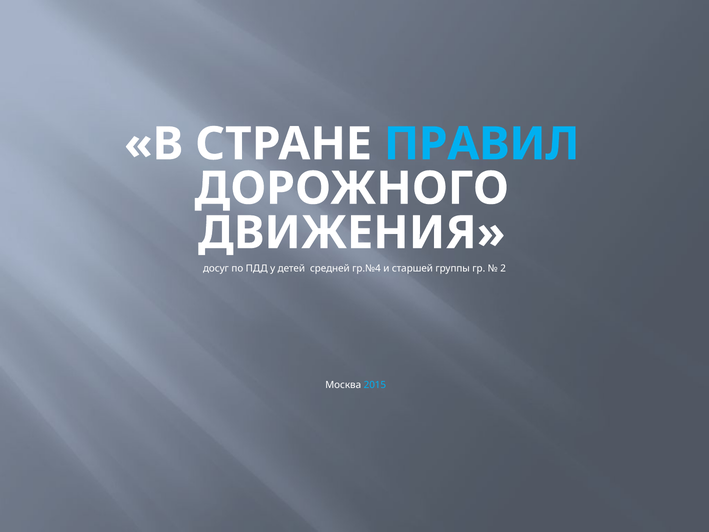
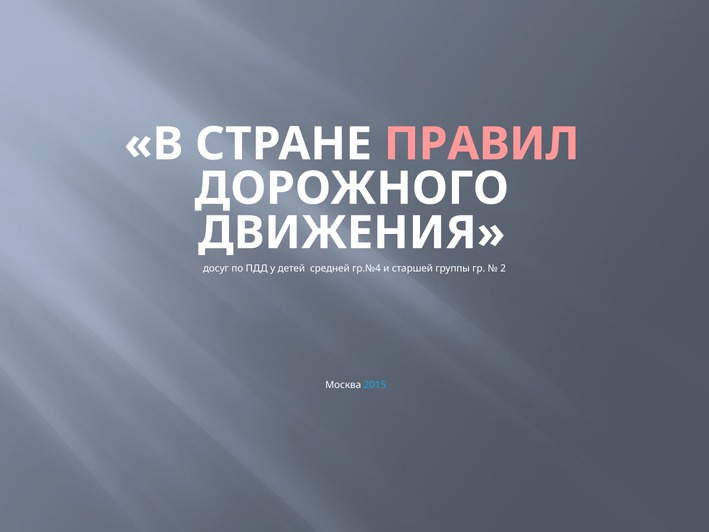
ПРАВИЛ colour: light blue -> pink (482, 144)
